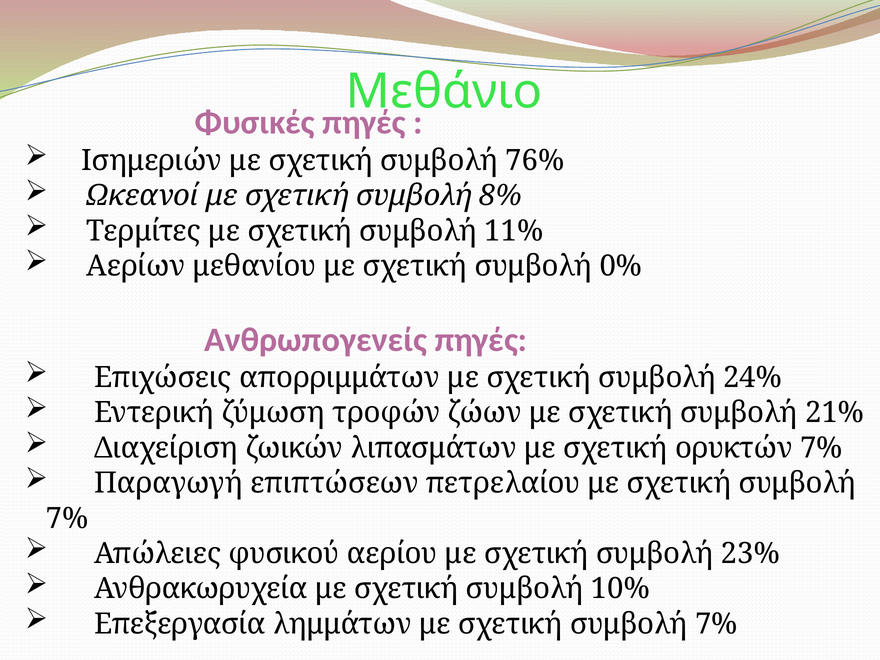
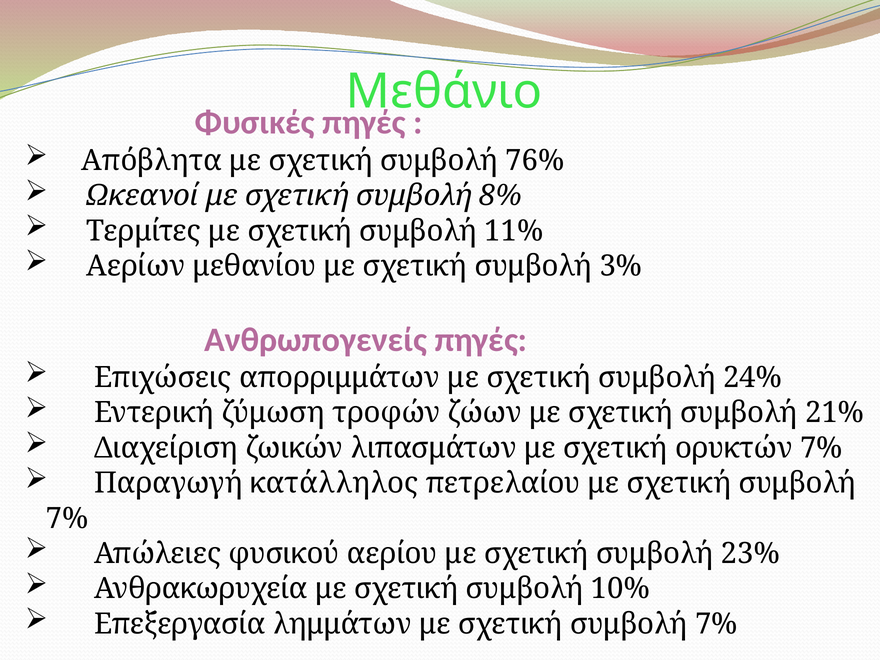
Ισημεριών: Ισημεριών -> Απόβλητα (152, 160)
0%: 0% -> 3% (621, 266)
επιπτώσεων: επιπτώσεων -> κατάλληλος (334, 483)
